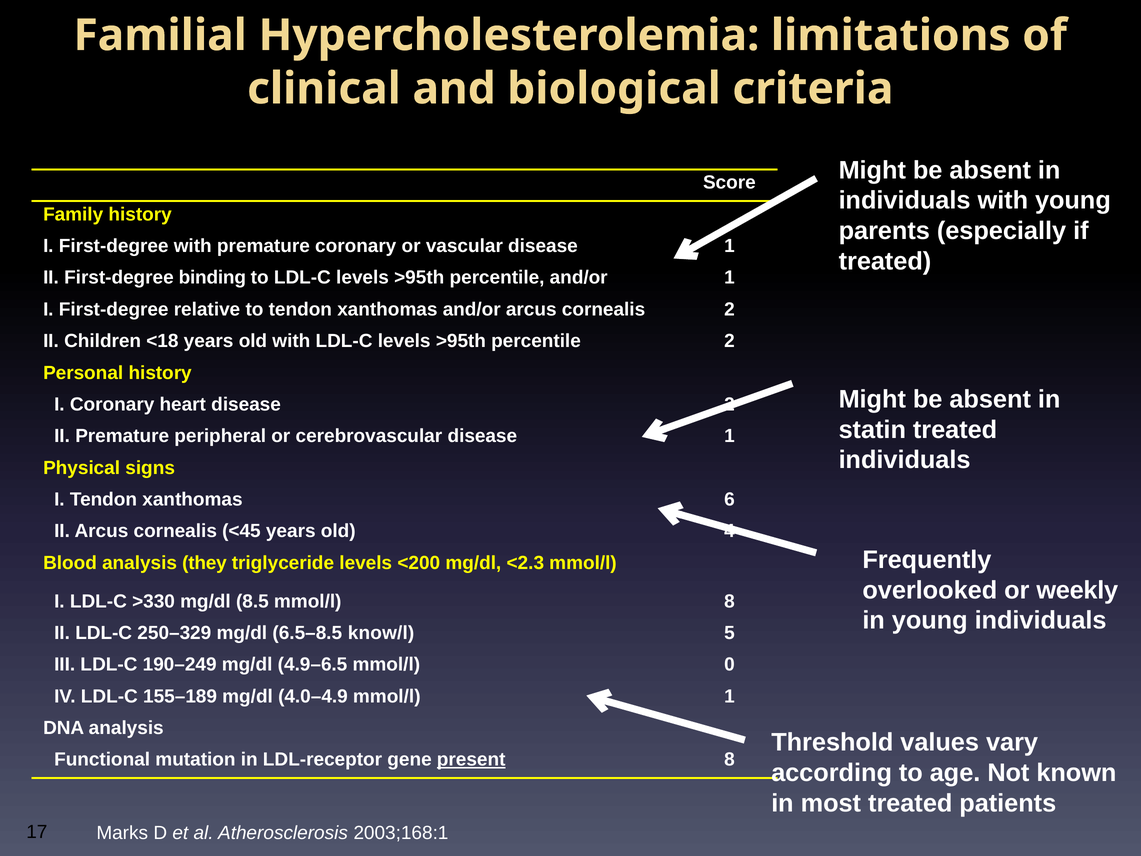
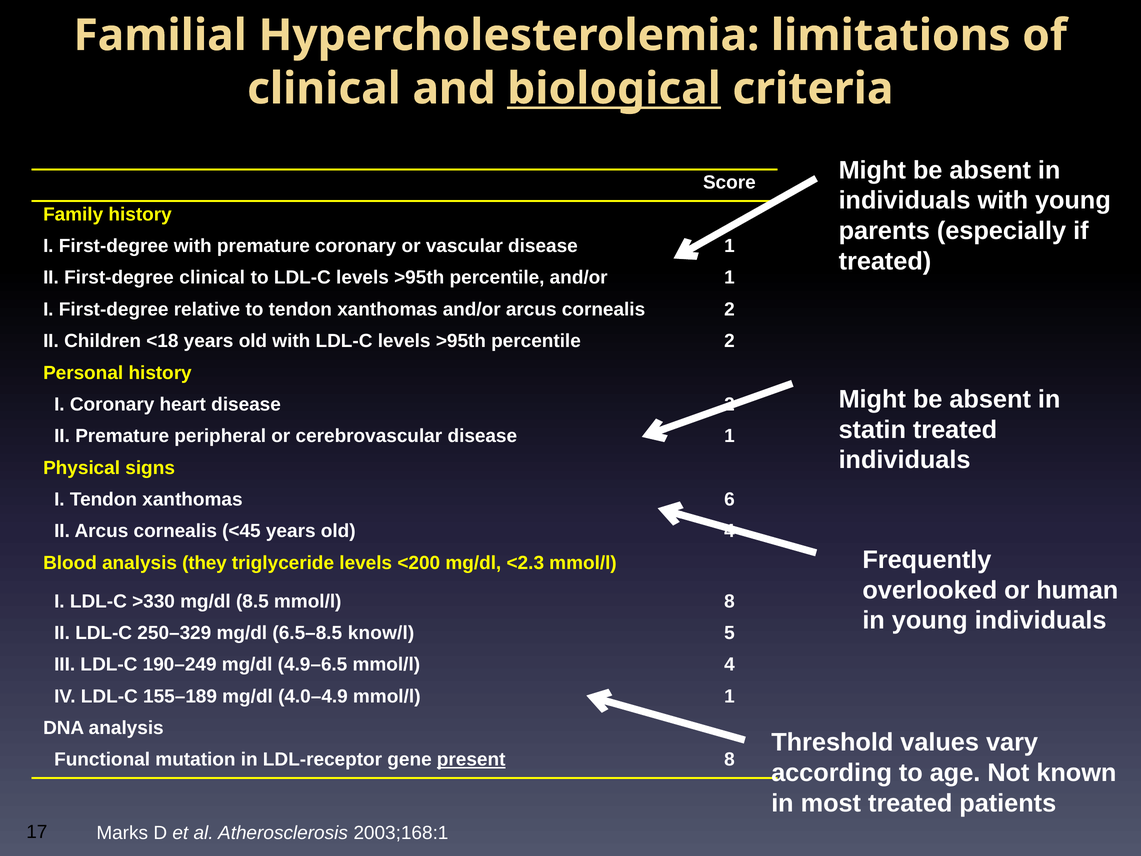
biological underline: none -> present (614, 89)
First-degree binding: binding -> clinical (212, 278)
weekly: weekly -> human (1077, 590)
mmol/l 0: 0 -> 4 (729, 664)
